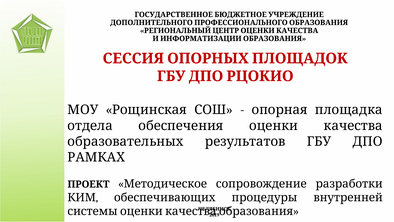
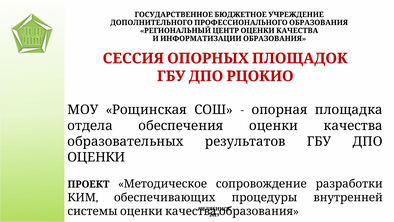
РАМКАХ: РАМКАХ -> ОЦЕНКИ (96, 157)
